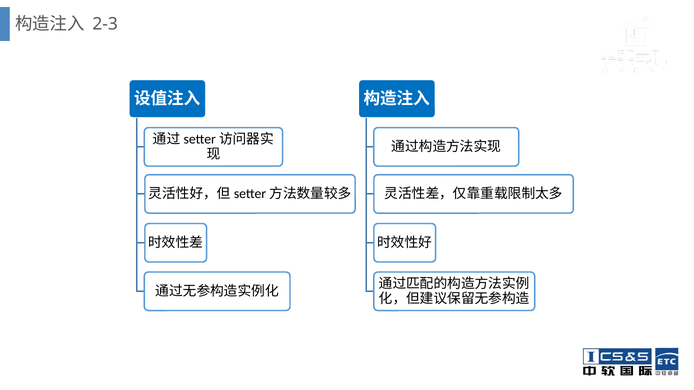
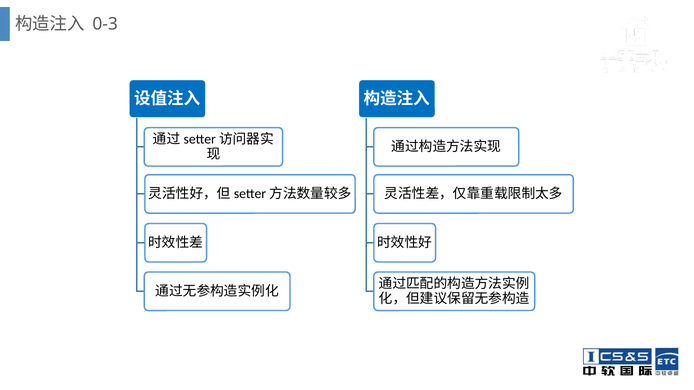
2-3: 2-3 -> 0-3 (105, 24)
